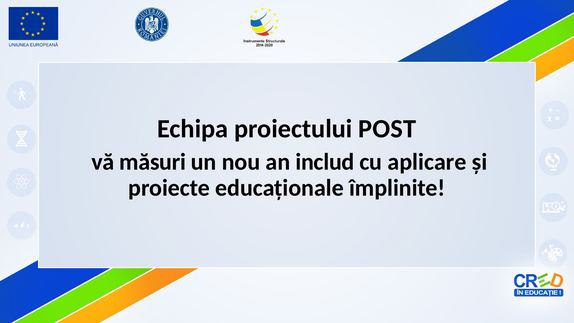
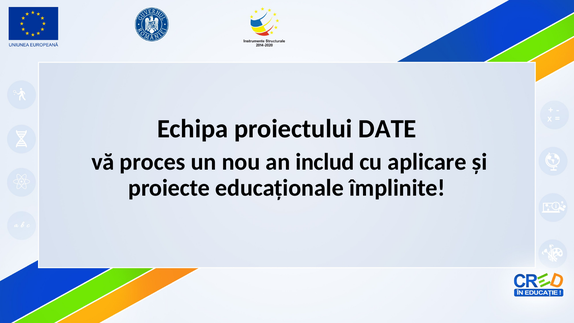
POST: POST -> DATE (387, 129)
măsuri: măsuri -> proces (153, 162)
